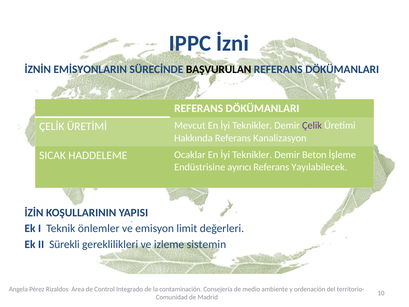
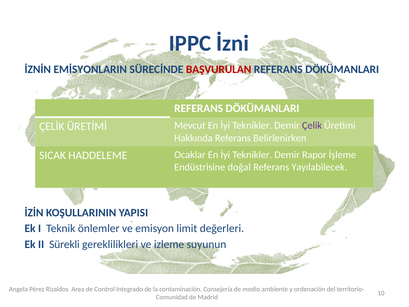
BAŞVURULAN colour: black -> red (219, 69)
Kanalizasyon: Kanalizasyon -> Belirlenirken (280, 138)
Beton: Beton -> Rapor (314, 155)
ayırıcı: ayırıcı -> doğal (239, 167)
sistemin: sistemin -> suyunun (207, 244)
